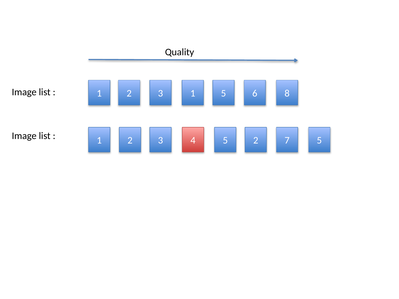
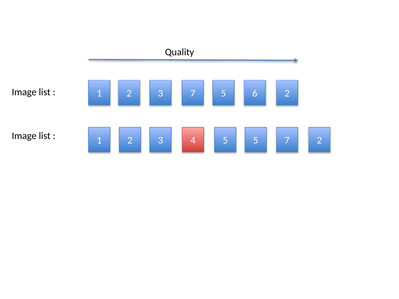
3 1: 1 -> 7 (193, 93)
6 8: 8 -> 2 (287, 93)
3 2: 2 -> 5 (256, 140)
7 5: 5 -> 2 (319, 140)
